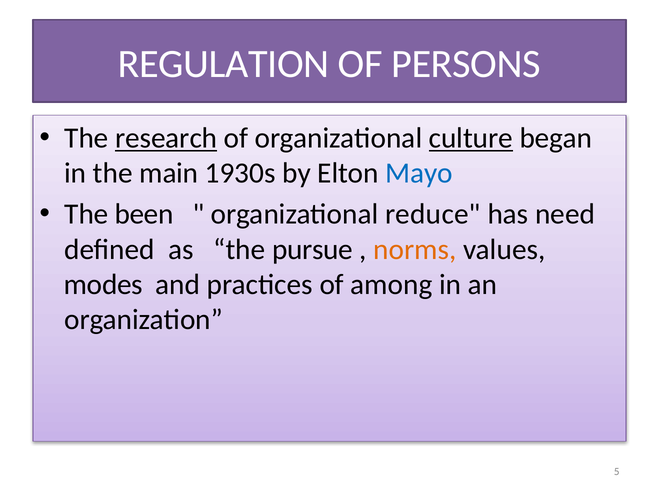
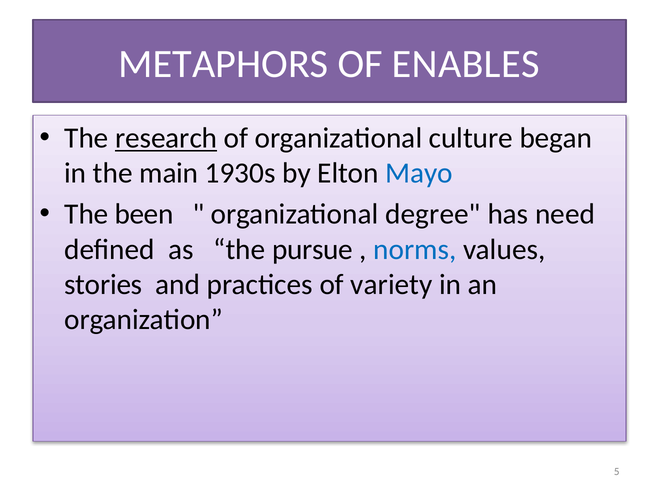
REGULATION: REGULATION -> METAPHORS (223, 64)
PERSONS: PERSONS -> ENABLES (466, 64)
culture underline: present -> none (471, 138)
reduce: reduce -> degree (433, 214)
norms colour: orange -> blue (415, 250)
modes: modes -> stories (103, 285)
among: among -> variety (391, 285)
